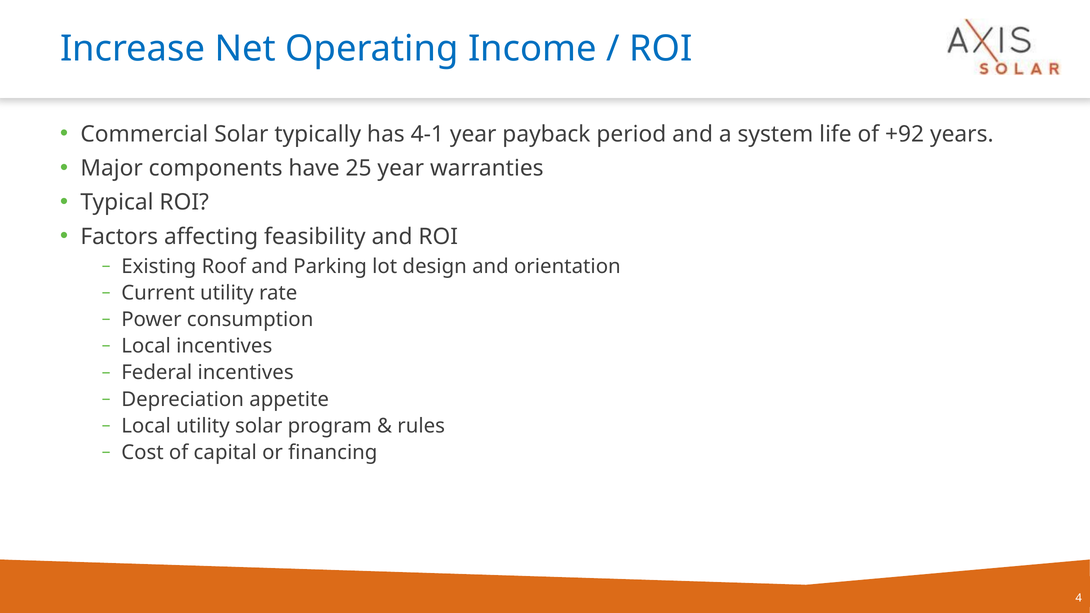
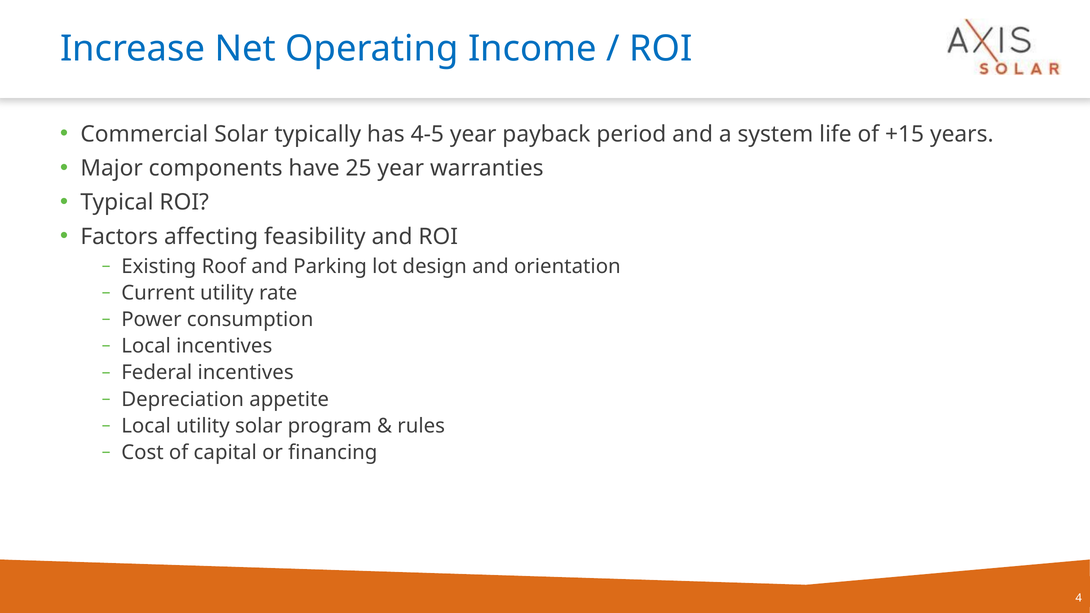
4-1: 4-1 -> 4-5 (427, 134)
+92: +92 -> +15 (905, 134)
